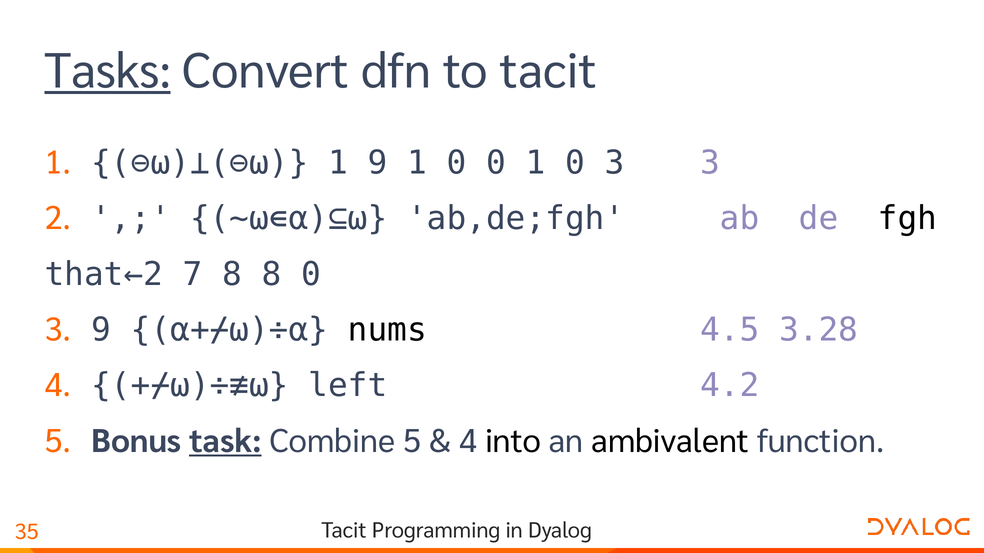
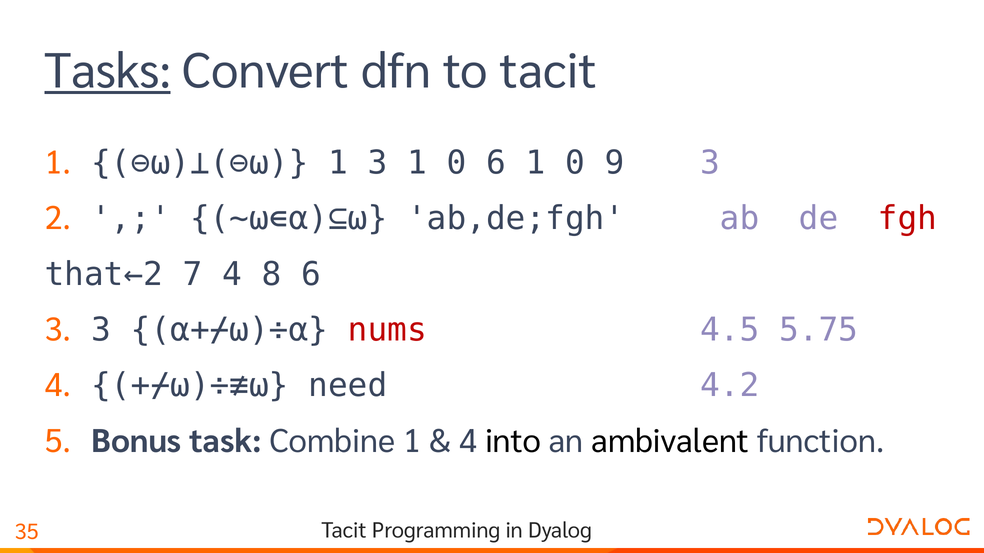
1 9: 9 -> 3 (377, 163)
0 0: 0 -> 6 (496, 163)
1 0 3: 3 -> 9 (614, 163)
fgh colour: black -> red (908, 219)
7 8: 8 -> 4 (232, 275)
8 0: 0 -> 6 (311, 275)
3.28: 3.28 -> 5.75 (819, 330)
3 9: 9 -> 3 (101, 330)
nums colour: black -> red (387, 330)
left: left -> need (348, 386)
task underline: present -> none (225, 442)
Combine 5: 5 -> 1 (412, 442)
